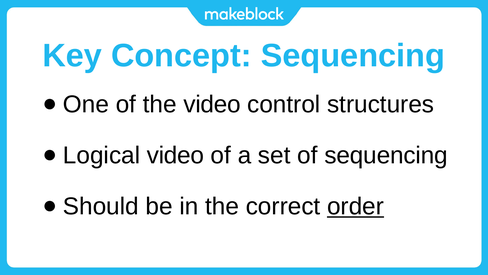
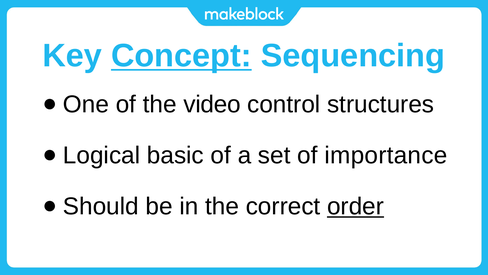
Concept underline: none -> present (181, 56)
video: video -> basic (175, 155)
of sequencing: sequencing -> importance (386, 155)
